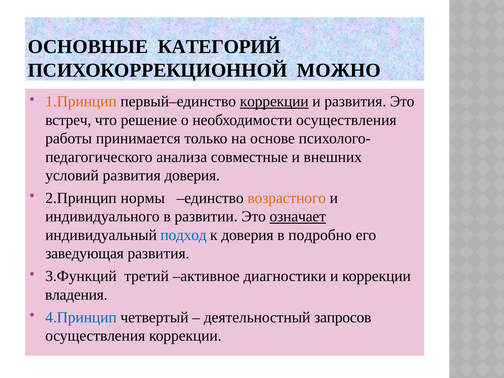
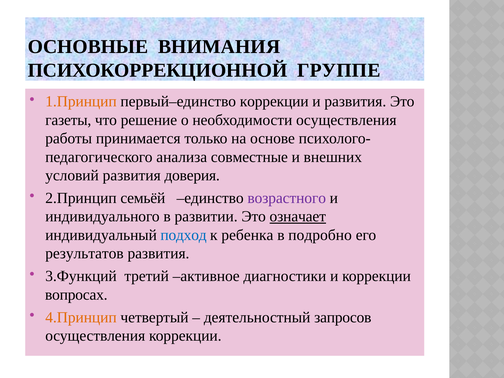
КАТЕГОРИЙ: КАТЕГОРИЙ -> ВНИМАНИЯ (219, 47)
МОЖНО: МОЖНО -> ГРУППЕ (339, 70)
коррекции underline: present -> none (274, 102)
встреч: встреч -> газеты (68, 120)
нормы: нормы -> семьёй (143, 198)
возрастного colour: orange -> purple (287, 198)
к доверия: доверия -> ребенка (247, 235)
заведующая: заведующая -> результатов (84, 254)
владения: владения -> вопросах (76, 295)
4.Принцип colour: blue -> orange (81, 317)
